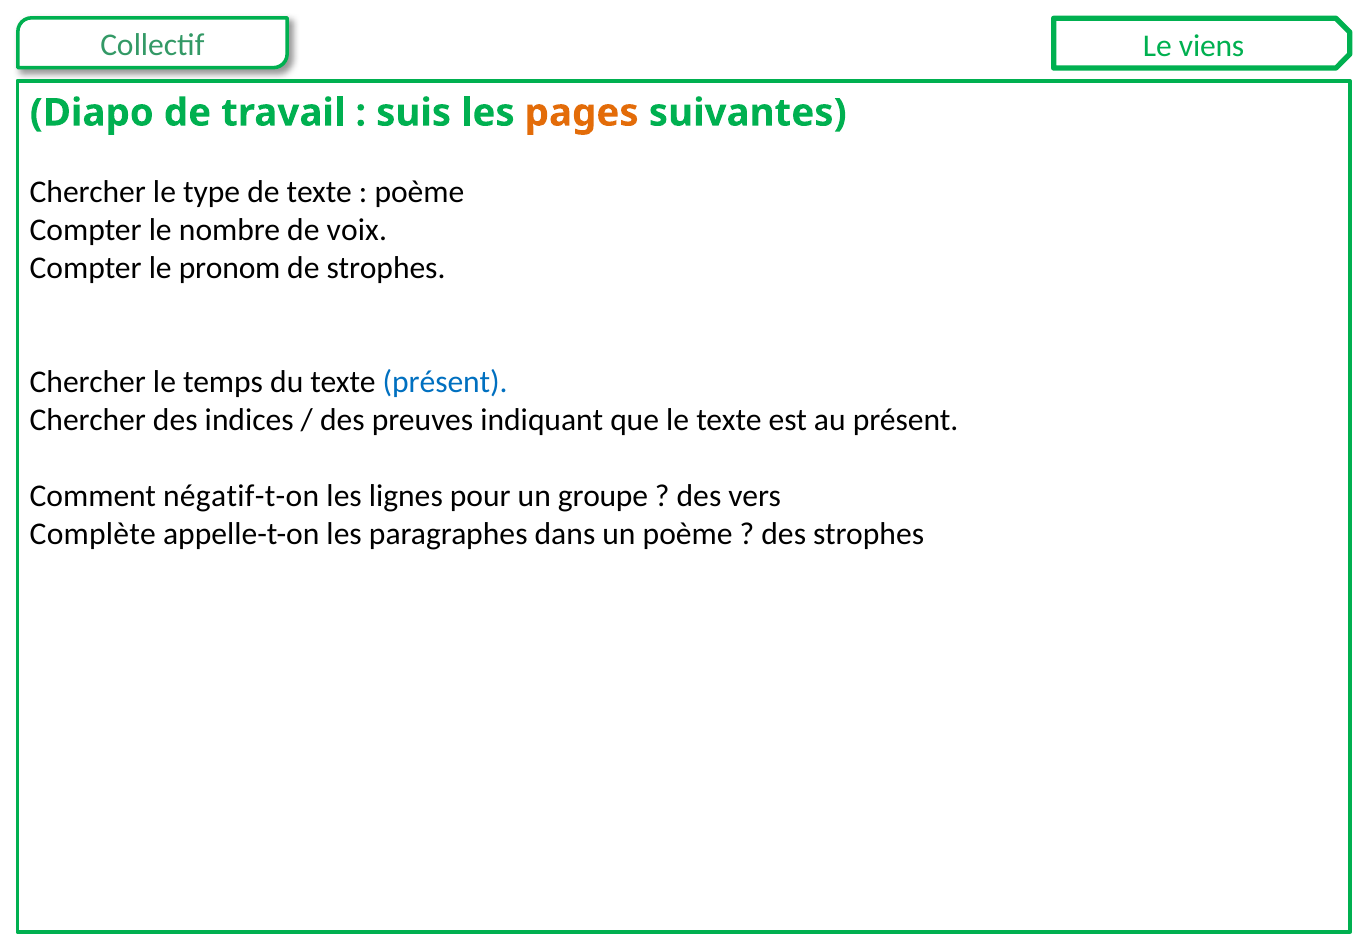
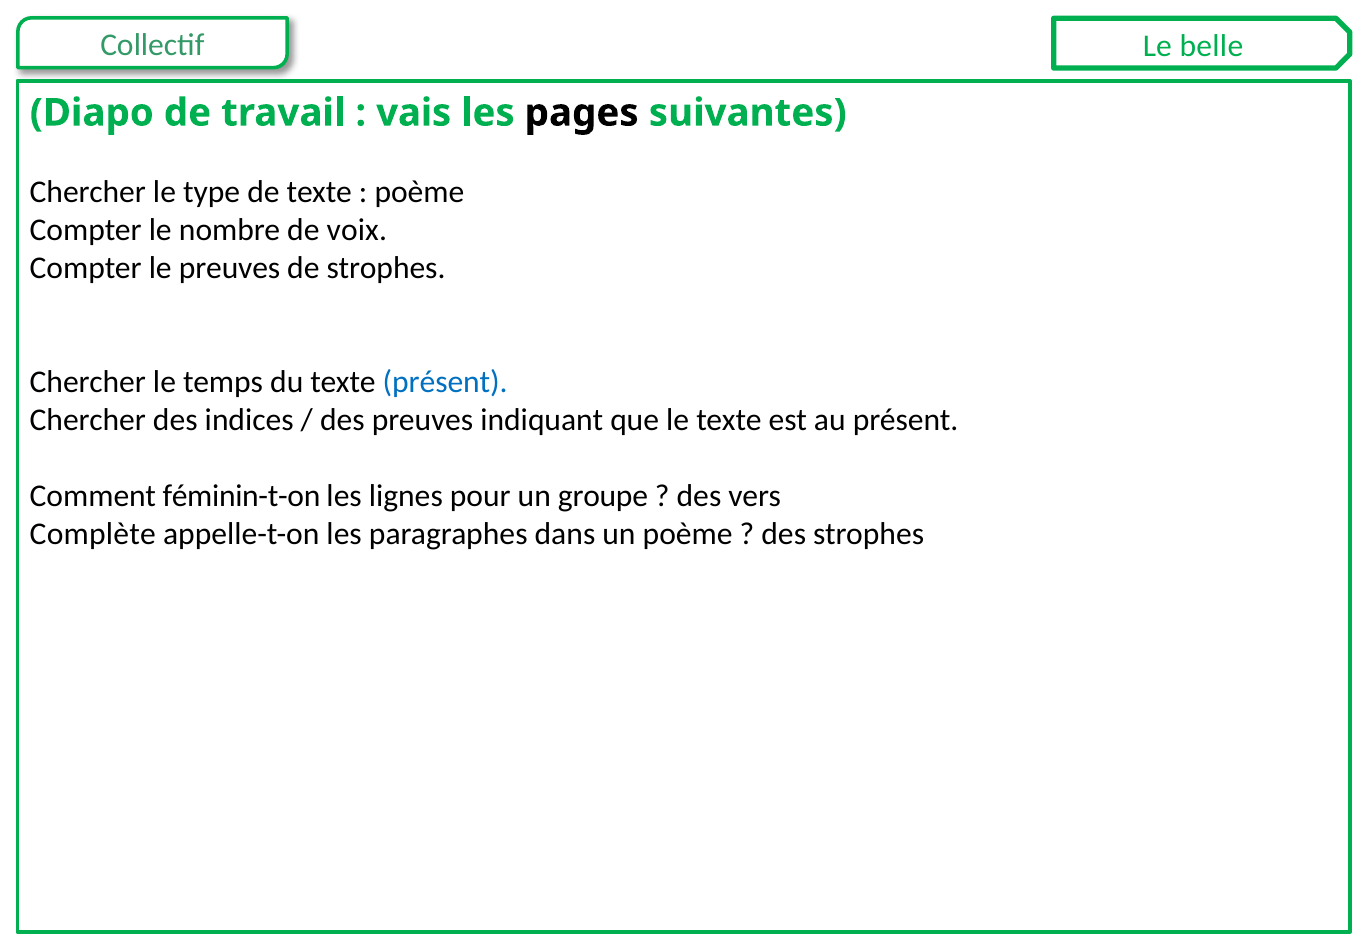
viens: viens -> belle (1211, 46)
suis: suis -> vais (414, 113)
pages colour: orange -> black (582, 113)
le pronom: pronom -> preuves (230, 268)
négatif-t-on: négatif-t-on -> féminin-t-on (241, 496)
